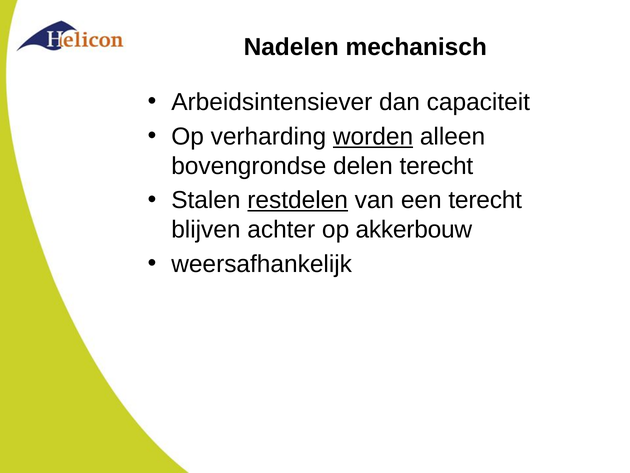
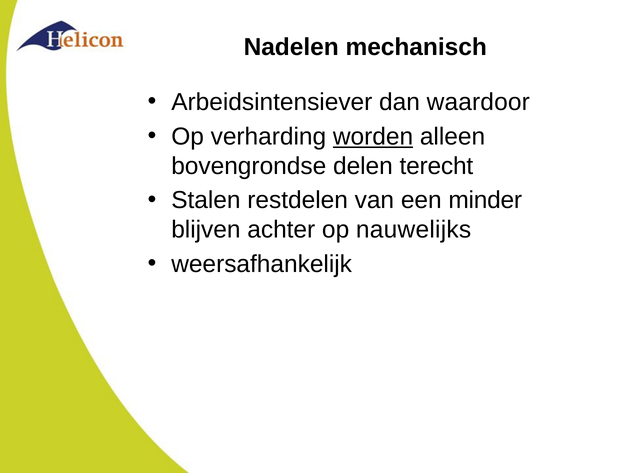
capaciteit: capaciteit -> waardoor (478, 102)
restdelen underline: present -> none (298, 200)
een terecht: terecht -> minder (485, 200)
akkerbouw: akkerbouw -> nauwelijks (414, 230)
